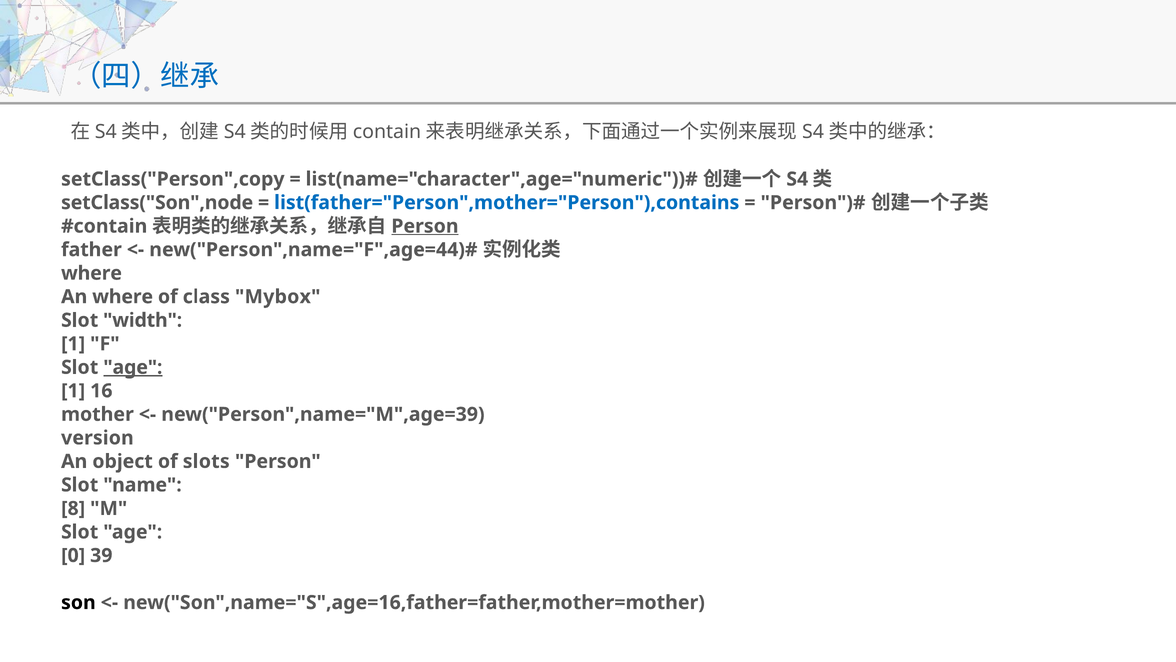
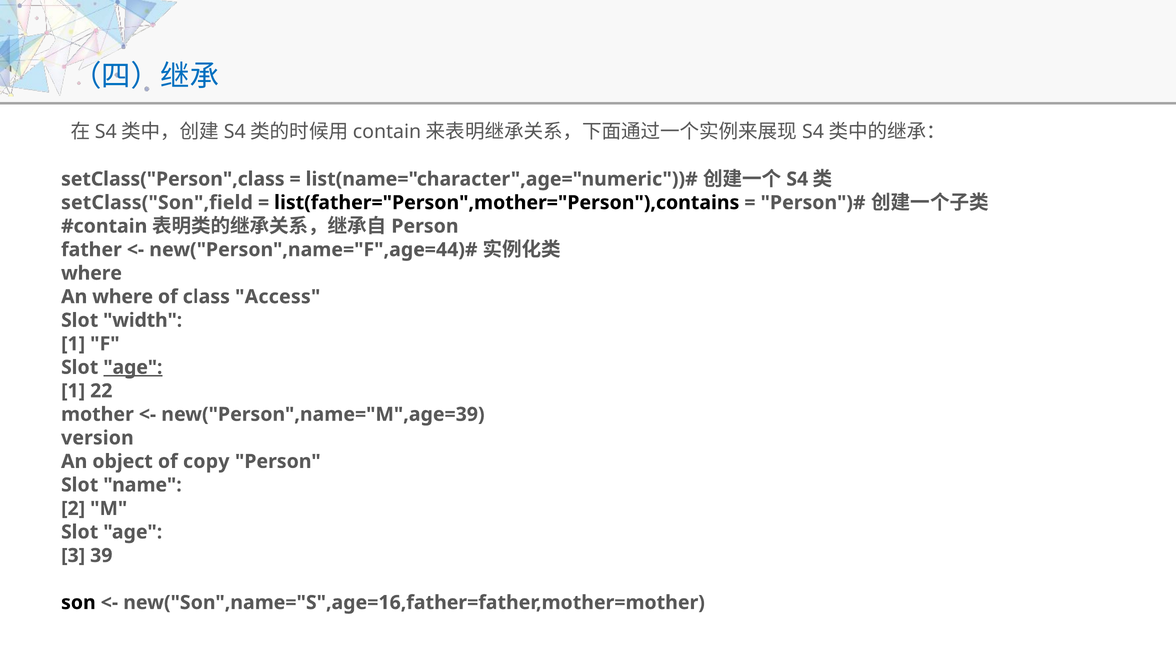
setClass("Person",copy: setClass("Person",copy -> setClass("Person",class (173, 179)
setClass("Son",node: setClass("Son",node -> setClass("Son",field (157, 203)
list(father="Person",mother="Person"),contains colour: blue -> black (507, 203)
Person underline: present -> none (425, 226)
Mybox: Mybox -> Access (278, 297)
16: 16 -> 22 (101, 391)
slots: slots -> copy (206, 461)
8: 8 -> 2 (73, 508)
0: 0 -> 3 (73, 555)
